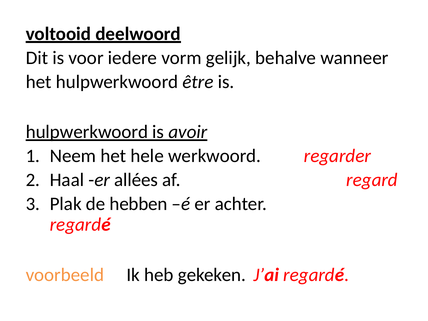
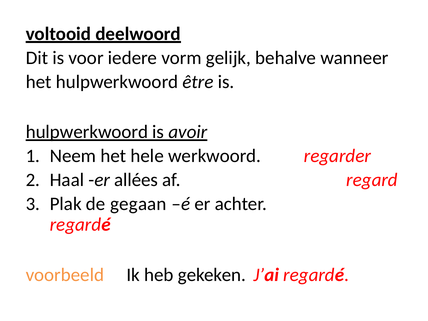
hebben: hebben -> gegaan (138, 204)
